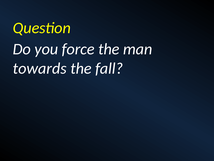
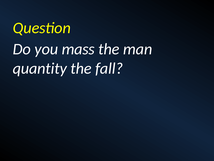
force: force -> mass (78, 49)
towards: towards -> quantity (40, 68)
